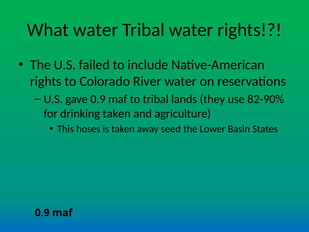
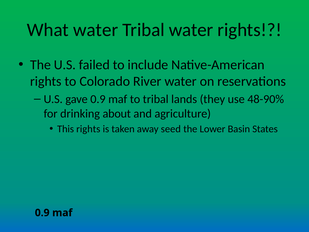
82-90%: 82-90% -> 48-90% (266, 99)
drinking taken: taken -> about (117, 113)
This hoses: hoses -> rights (88, 129)
